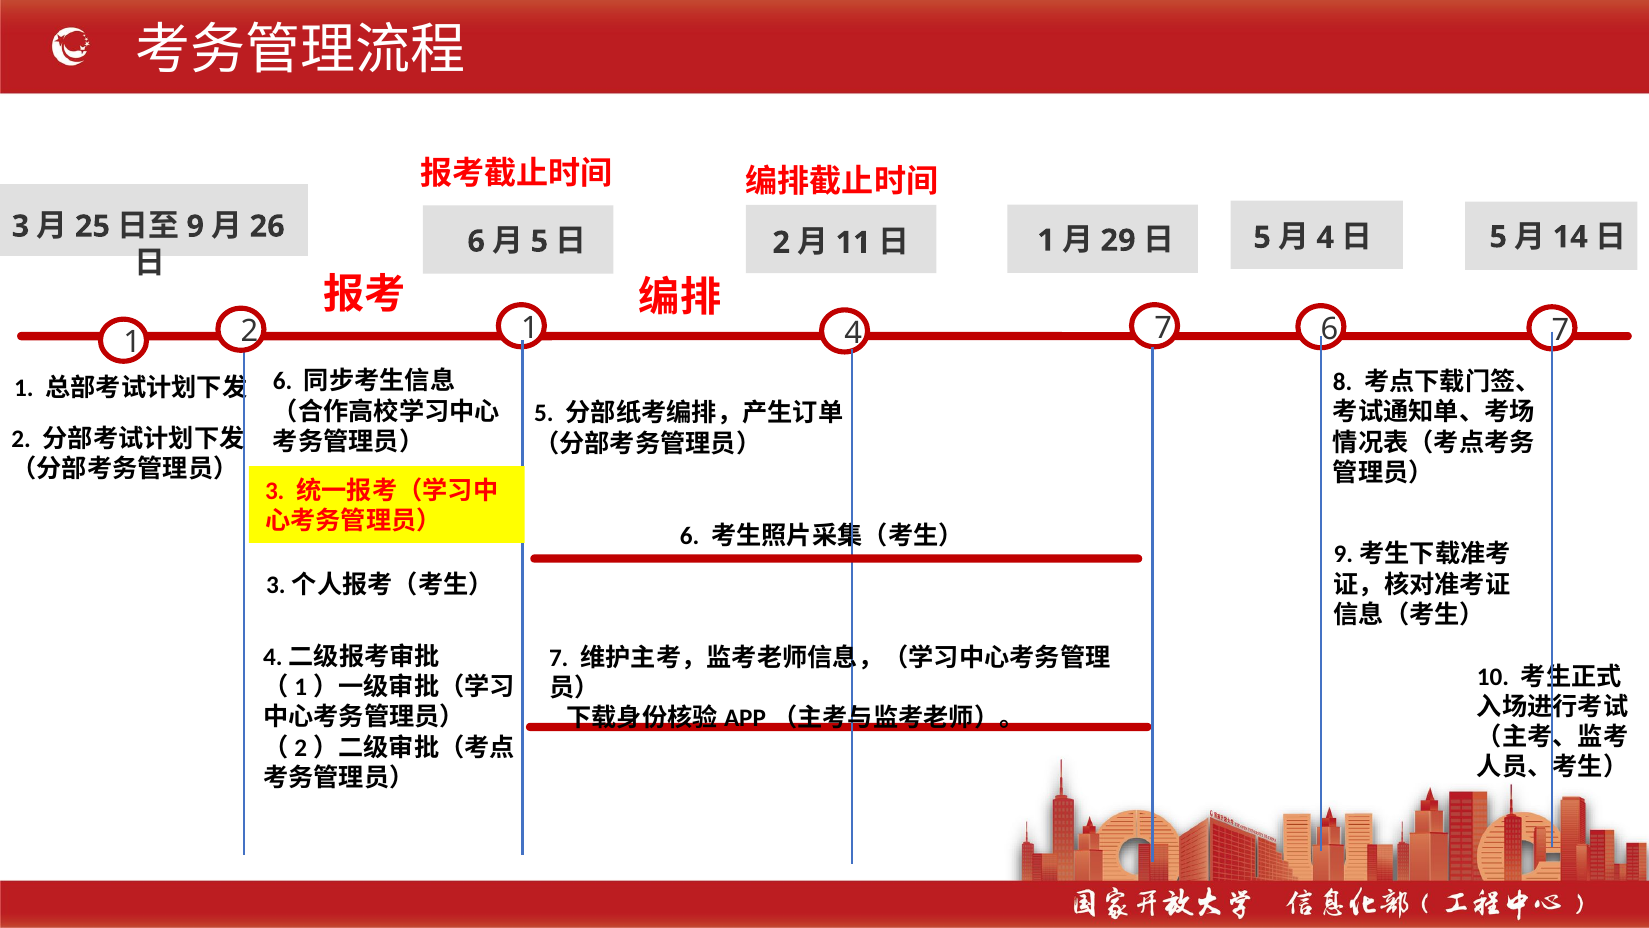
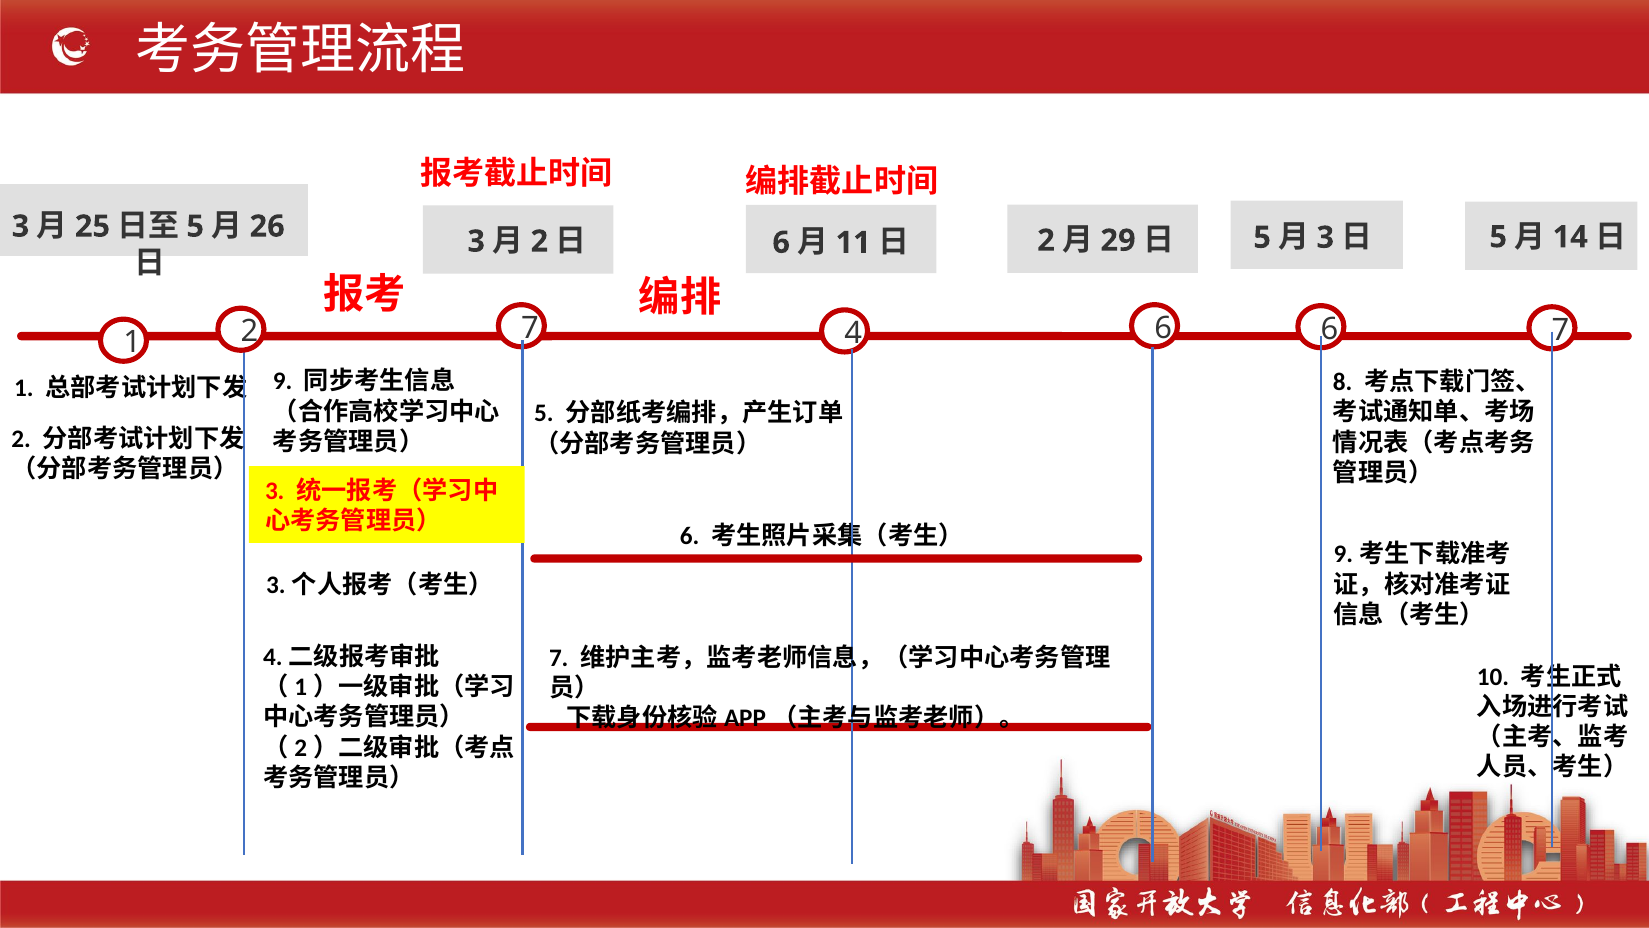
9: 9 -> 5 (195, 226)
4: 4 -> 3 (1325, 237)
6: 6 -> 3 (476, 241)
5: 5 -> 2 (539, 241)
2: 2 -> 6 (781, 243)
1: 1 -> 2 (1046, 240)
1 1: 1 -> 7 (530, 328)
4 7: 7 -> 6 (1163, 328)
6: 6 -> 9 (283, 381)
